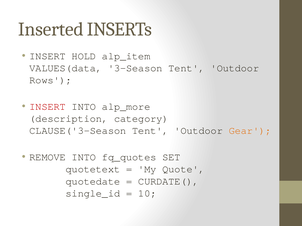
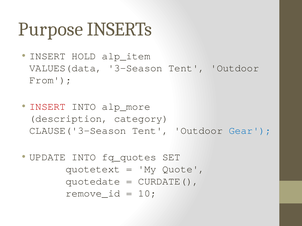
Inserted: Inserted -> Purpose (51, 29)
Rows: Rows -> From (51, 80)
Gear colour: orange -> blue (250, 131)
REMOVE: REMOVE -> UPDATE (48, 157)
single_id: single_id -> remove_id (93, 194)
